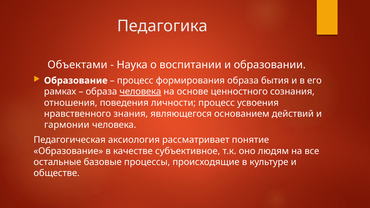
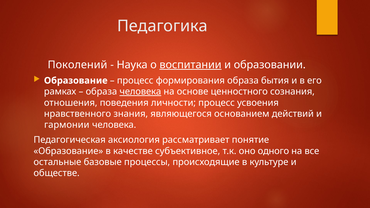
Объектами: Объектами -> Поколений (77, 65)
воспитании underline: none -> present (190, 65)
людям: людям -> одного (273, 151)
